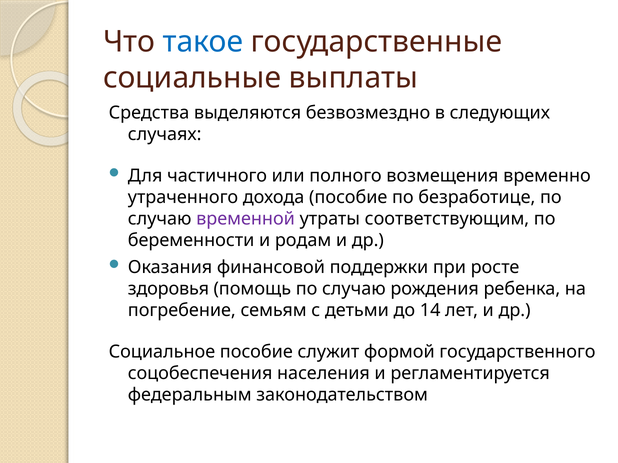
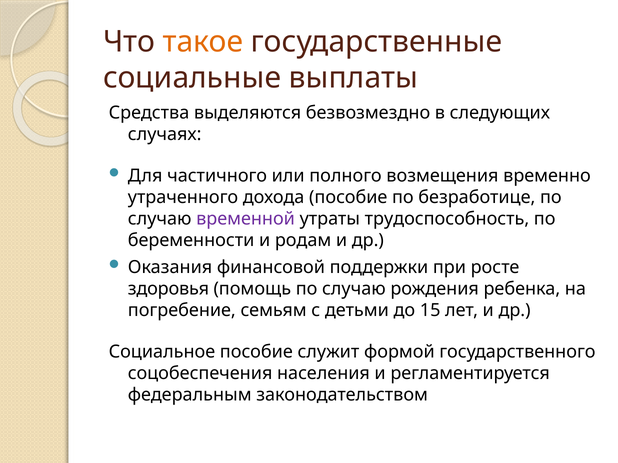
такое colour: blue -> orange (203, 42)
соответствующим: соответствующим -> трудоспособность (447, 219)
14: 14 -> 15 (430, 311)
